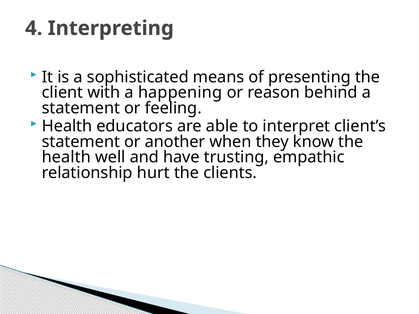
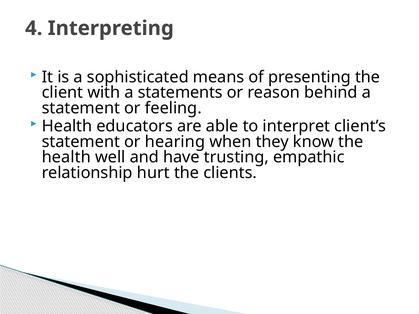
happening: happening -> statements (180, 93)
another: another -> hearing (175, 142)
